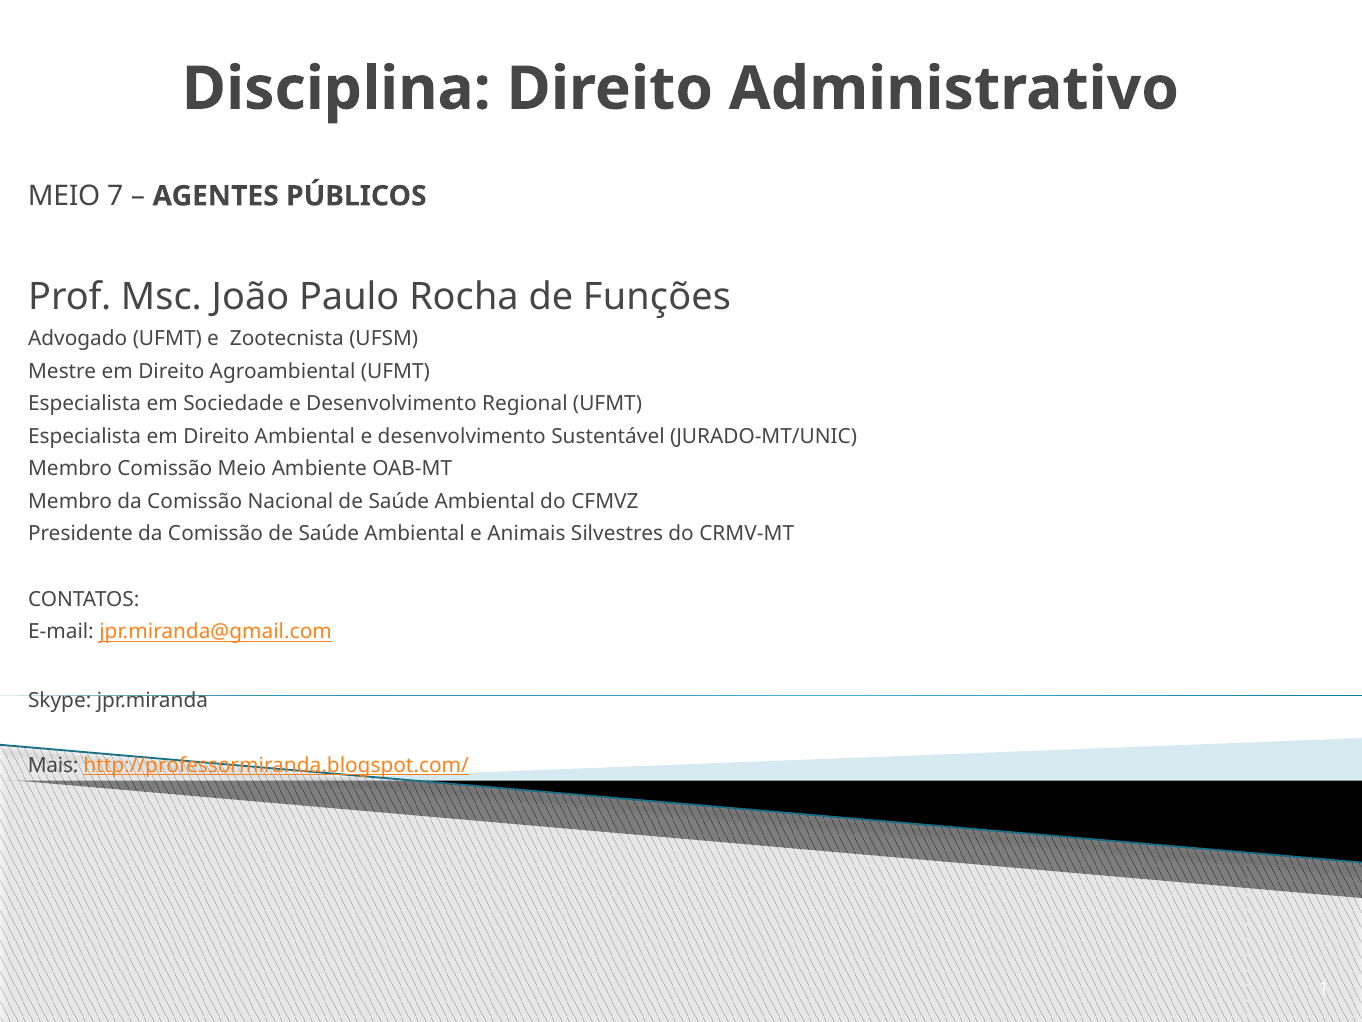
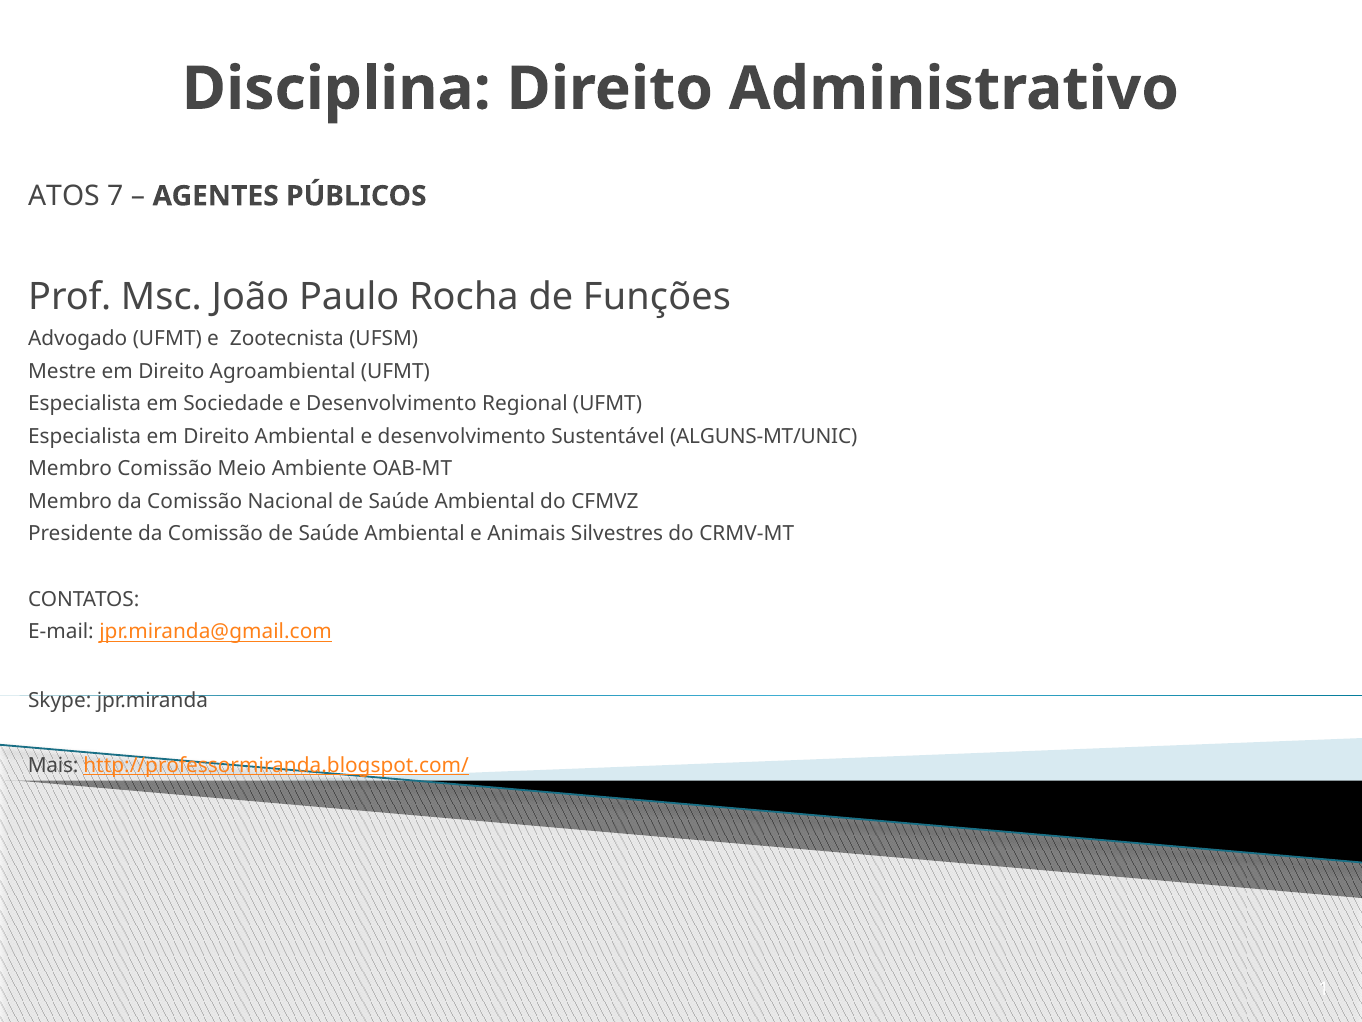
MEIO: MEIO -> ATOS (64, 196)
JURADO-MT/UNIC: JURADO-MT/UNIC -> ALGUNS-MT/UNIC (764, 436)
